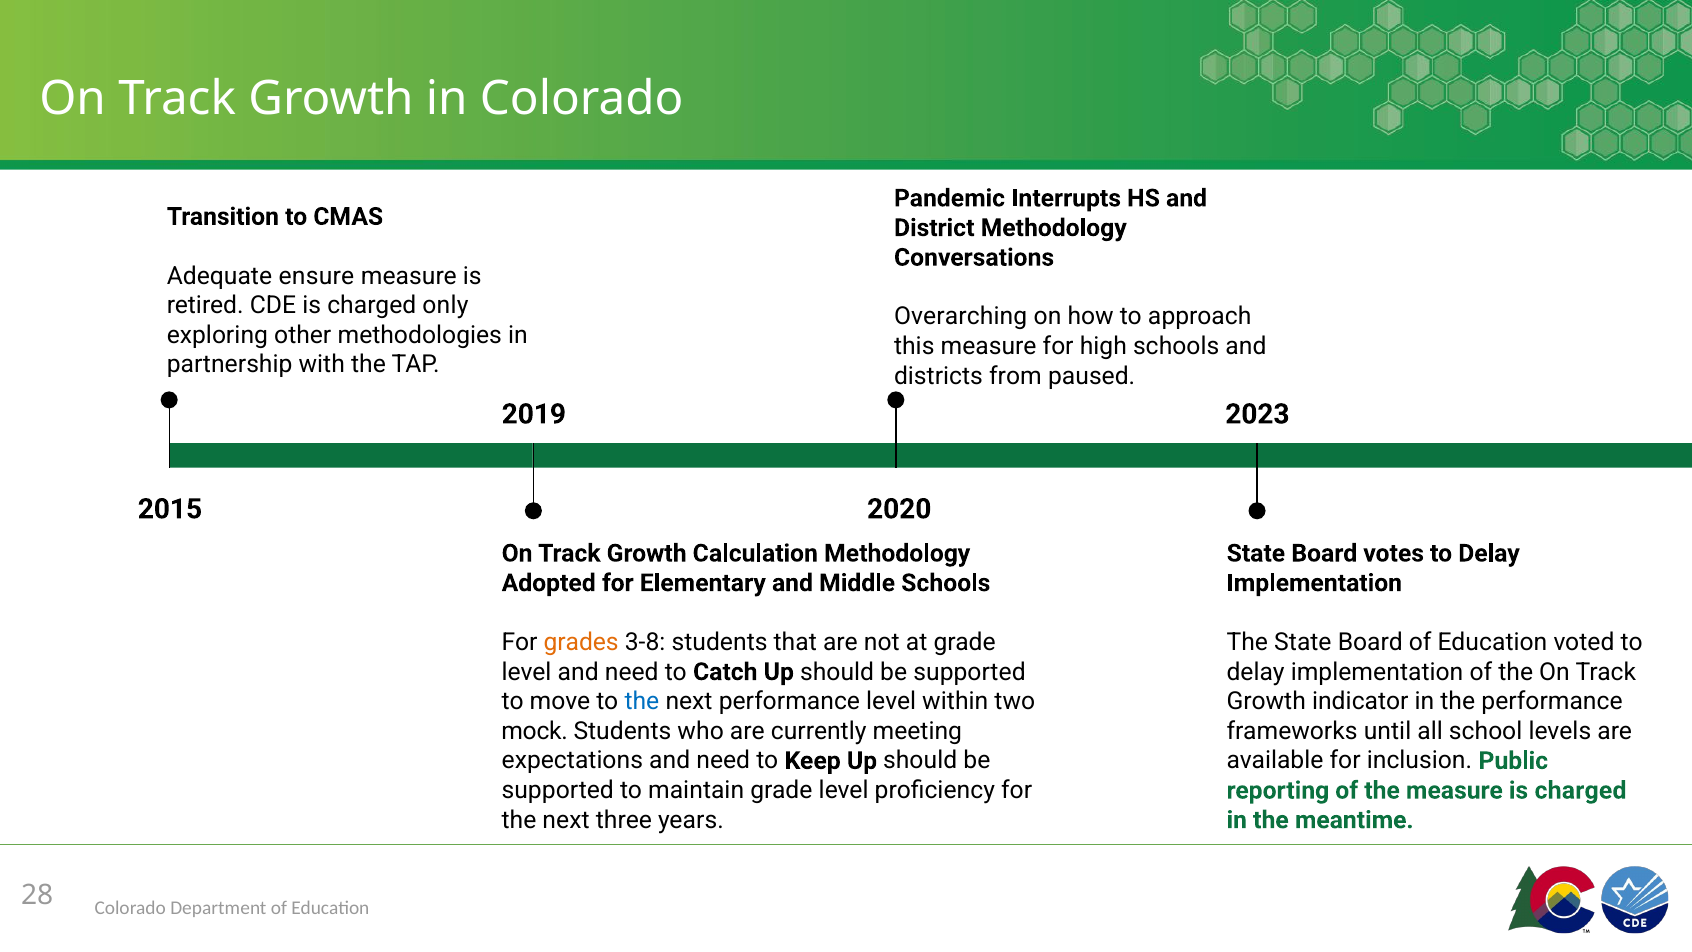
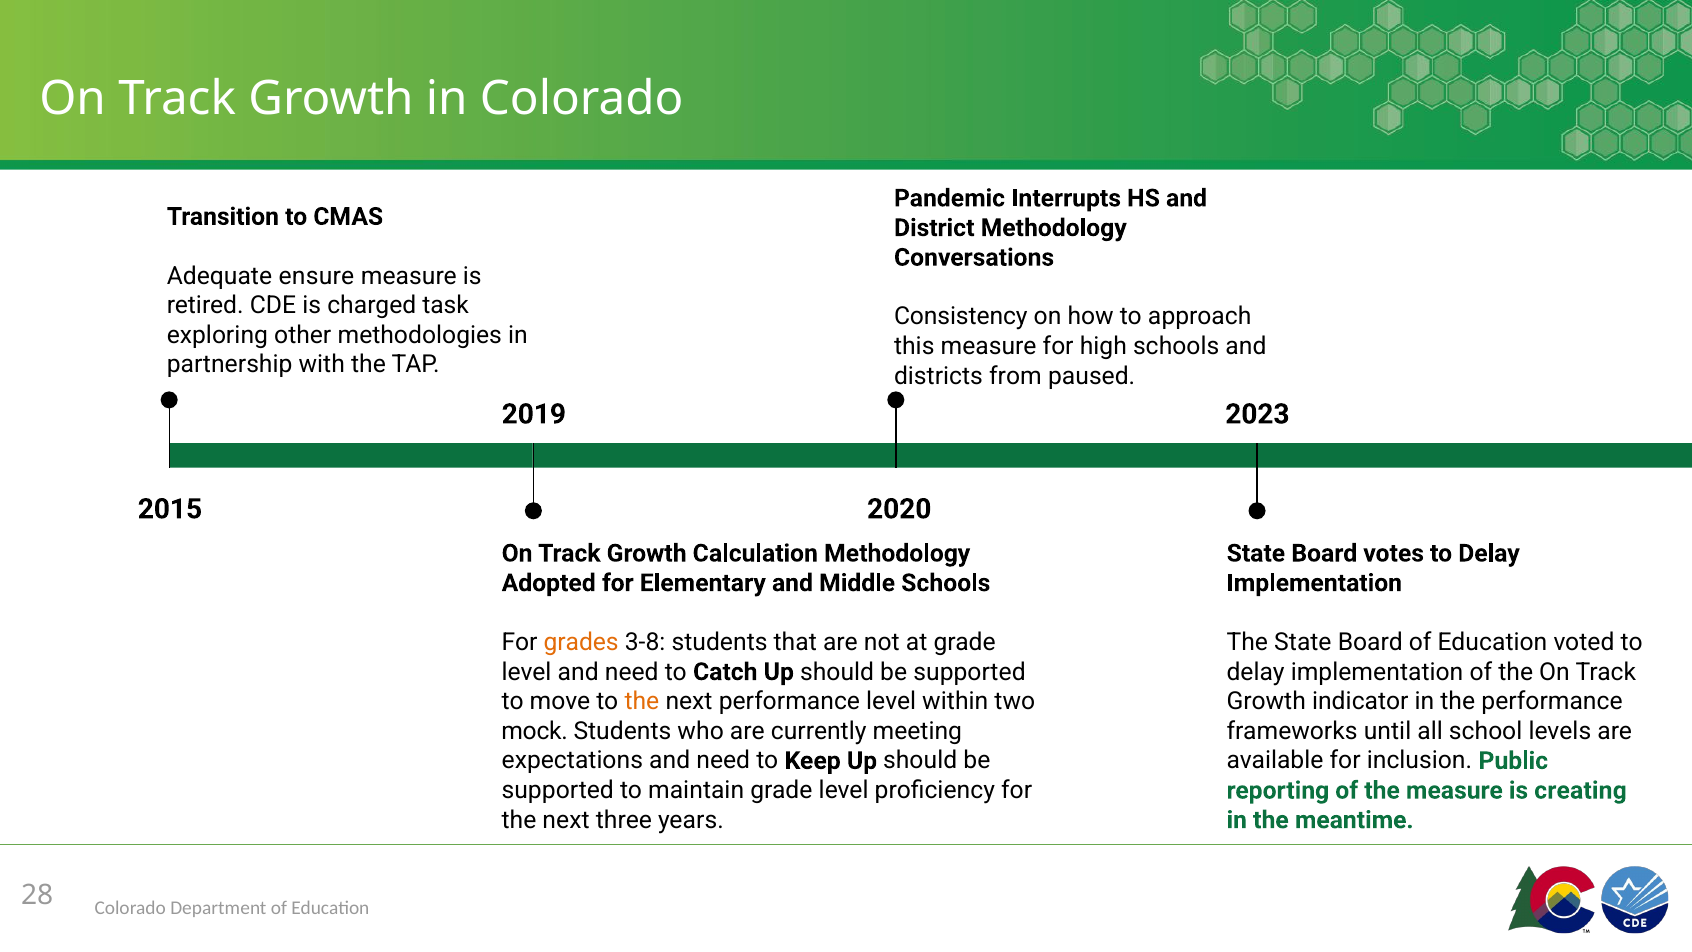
only: only -> task (446, 305)
Overarching: Overarching -> Consistency (961, 317)
the colour: blue -> orange (642, 701)
measure is charged: charged -> creating (1581, 790)
